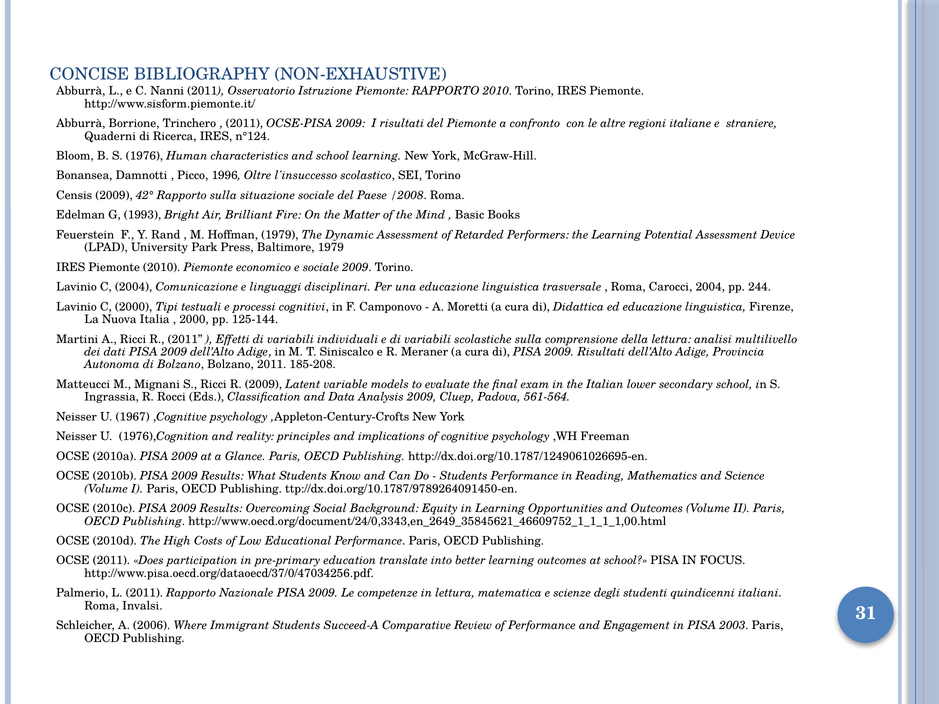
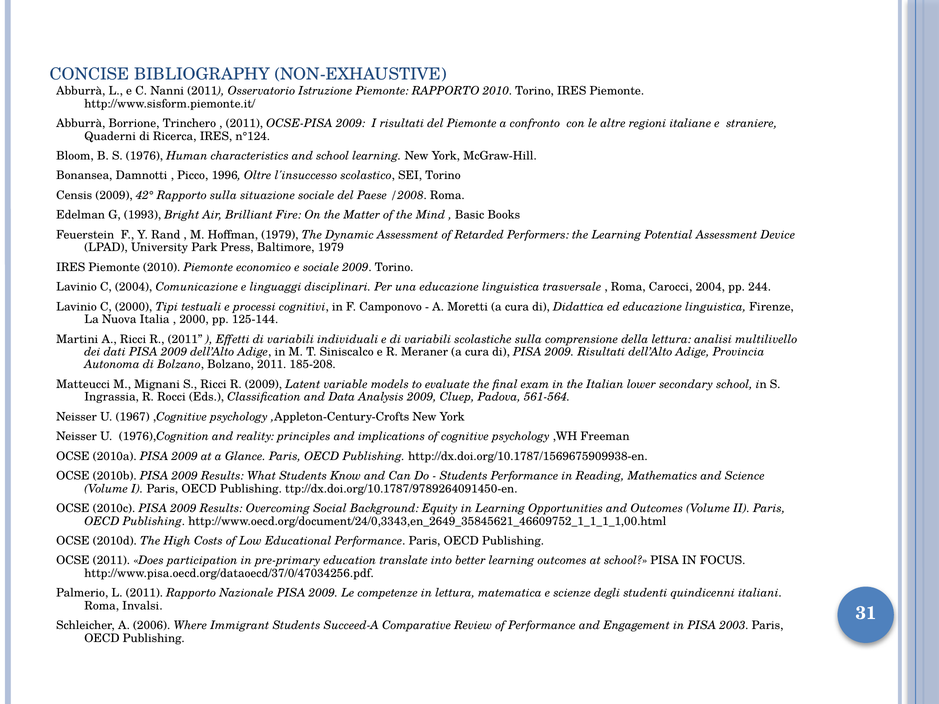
http://dx.doi.org/10.1787/1249061026695-en: http://dx.doi.org/10.1787/1249061026695-en -> http://dx.doi.org/10.1787/1569675909938-en (528, 456)
